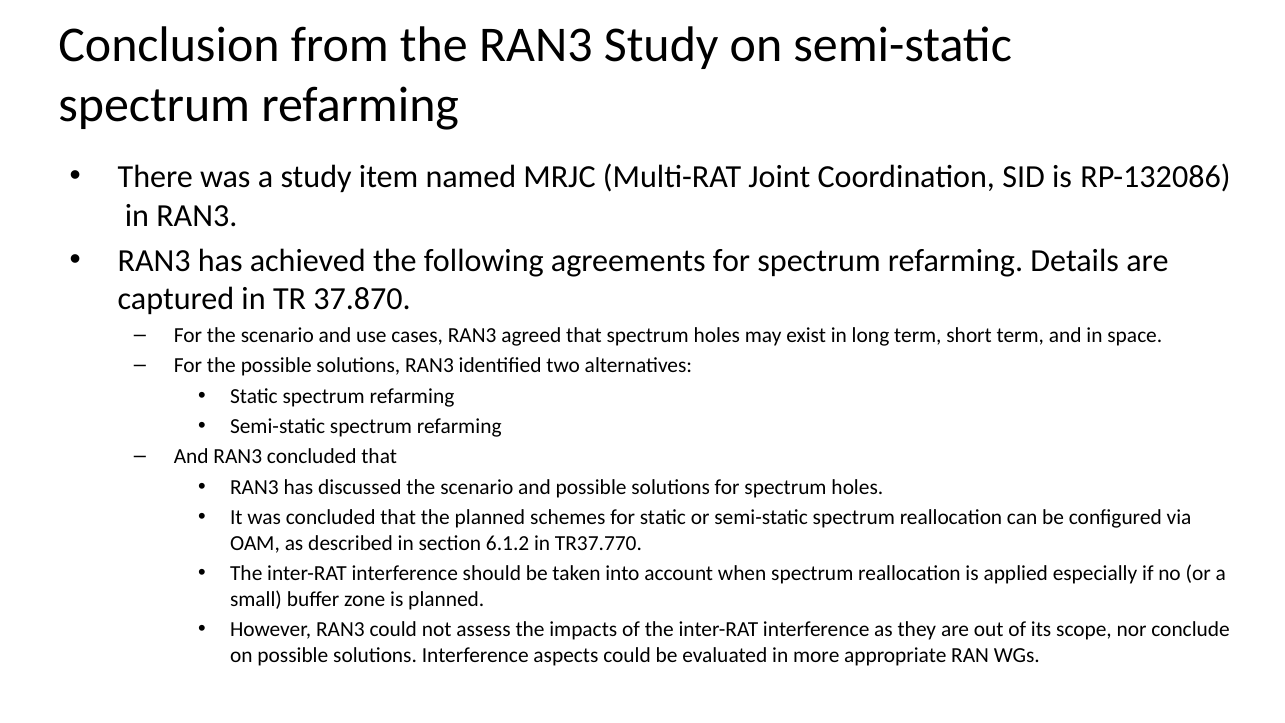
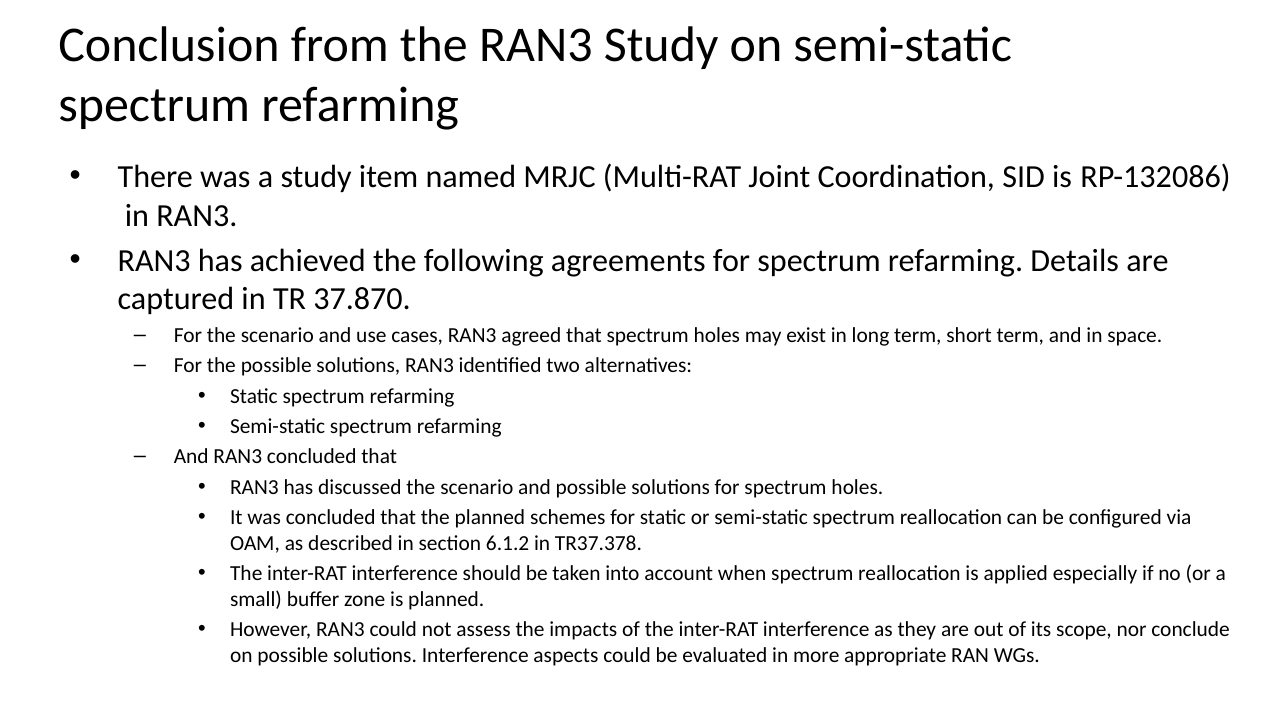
TR37.770: TR37.770 -> TR37.378 (598, 543)
